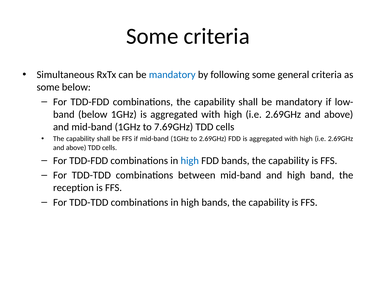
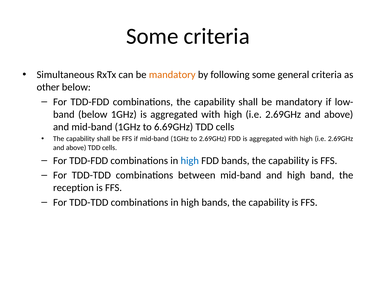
mandatory colour: blue -> orange (172, 75)
some: some -> other (48, 87)
7.69GHz: 7.69GHz -> 6.69GHz (174, 127)
